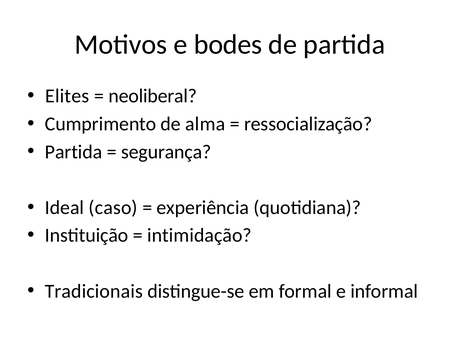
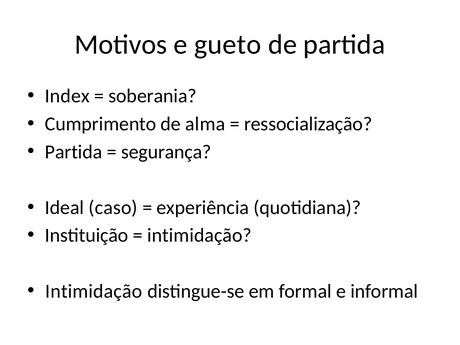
bodes: bodes -> gueto (228, 45)
Elites: Elites -> Index (67, 96)
neoliberal: neoliberal -> soberania (153, 96)
Tradicionais: Tradicionais -> Intimidação (94, 291)
